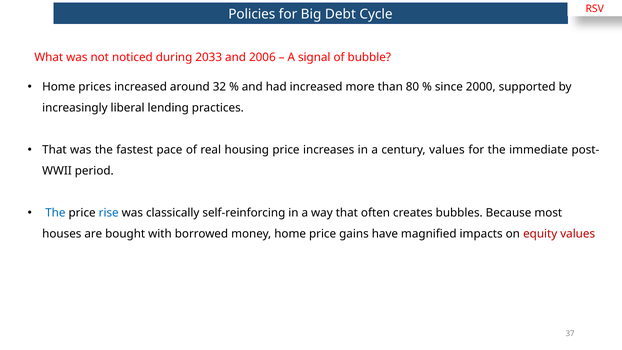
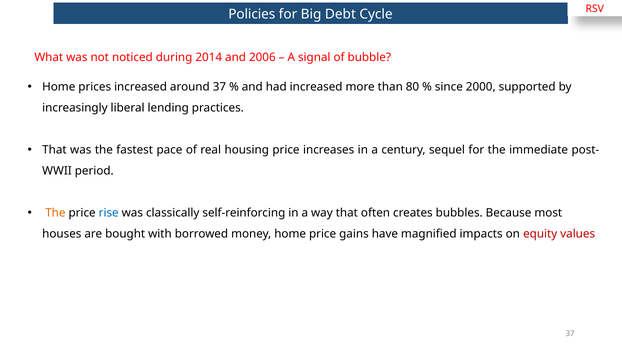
2033: 2033 -> 2014 (209, 58)
around 32: 32 -> 37 (219, 87)
century values: values -> sequel (447, 150)
The colour: blue -> orange (55, 213)
